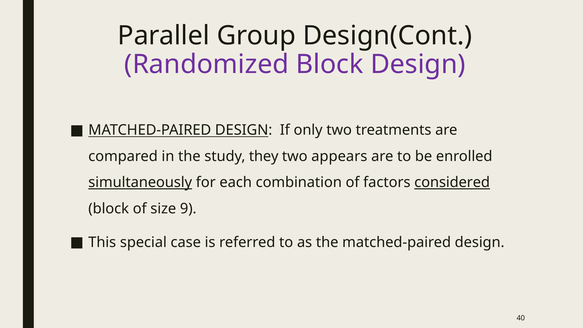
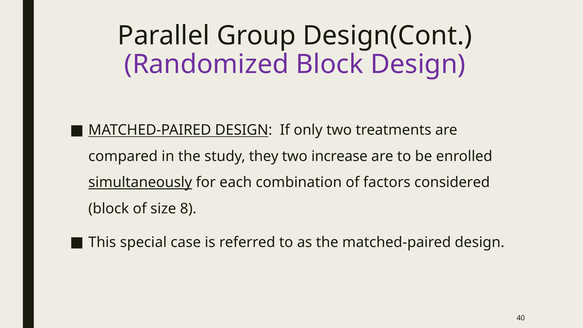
appears: appears -> increase (339, 156)
considered underline: present -> none (452, 182)
9: 9 -> 8 (188, 209)
